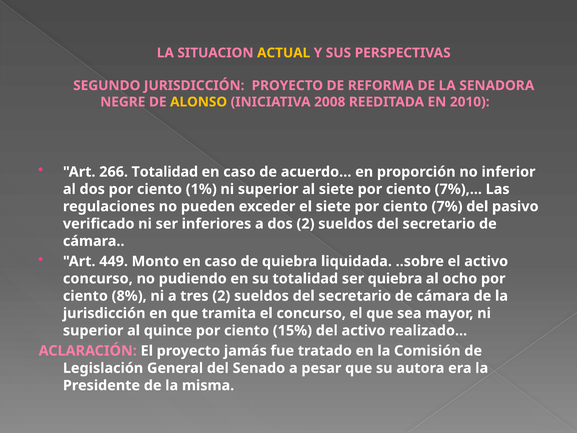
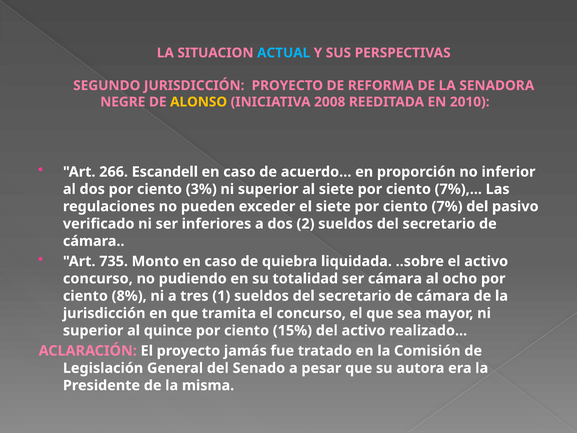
ACTUAL colour: yellow -> light blue (284, 53)
266 Totalidad: Totalidad -> Escandell (165, 172)
1%: 1% -> 3% (201, 189)
449: 449 -> 735 (114, 261)
ser quiebra: quiebra -> cámara (395, 278)
tres 2: 2 -> 1 (221, 296)
